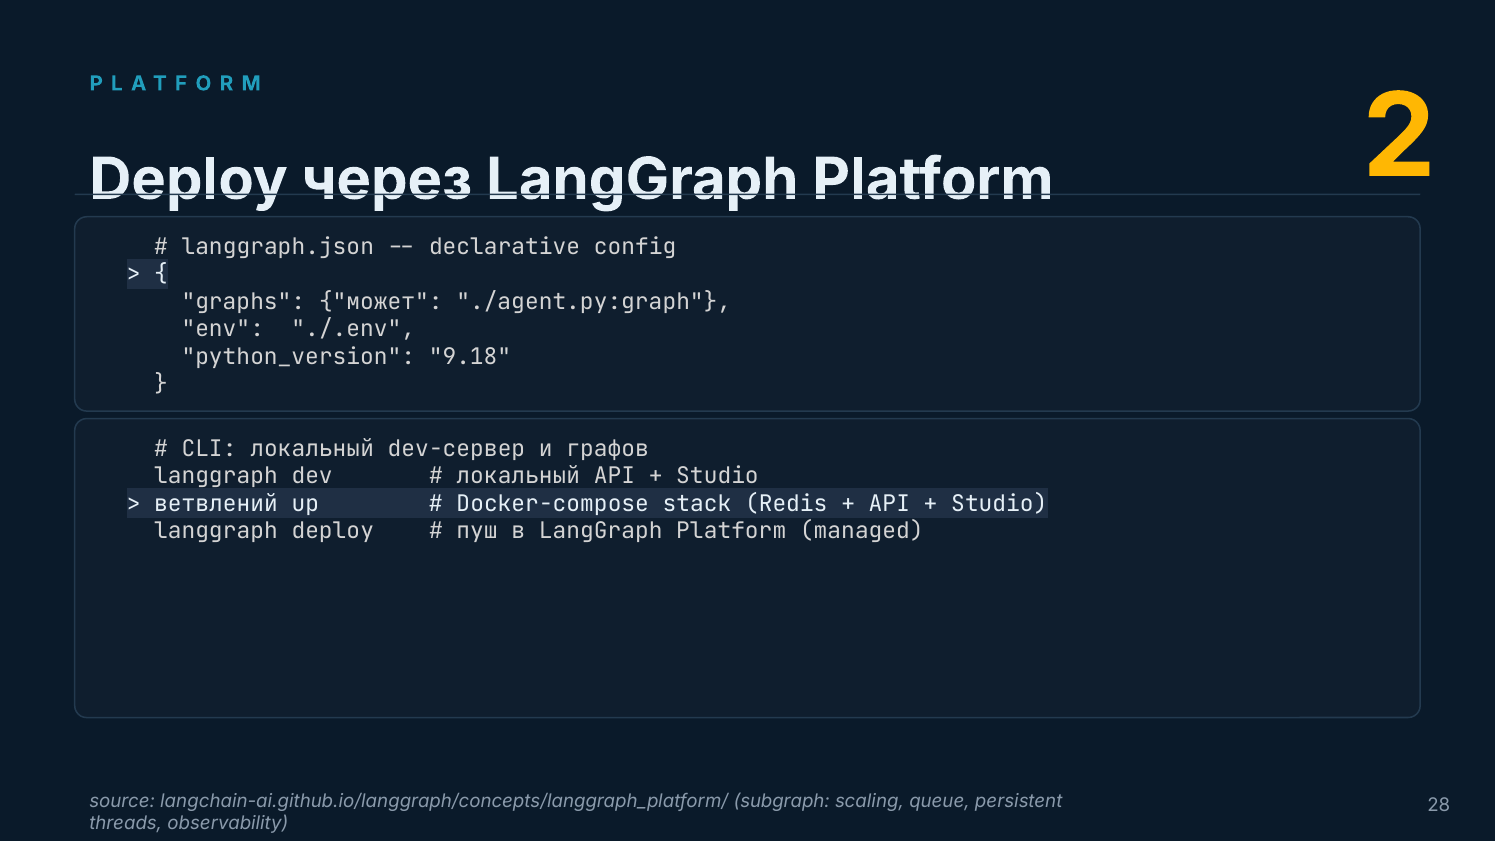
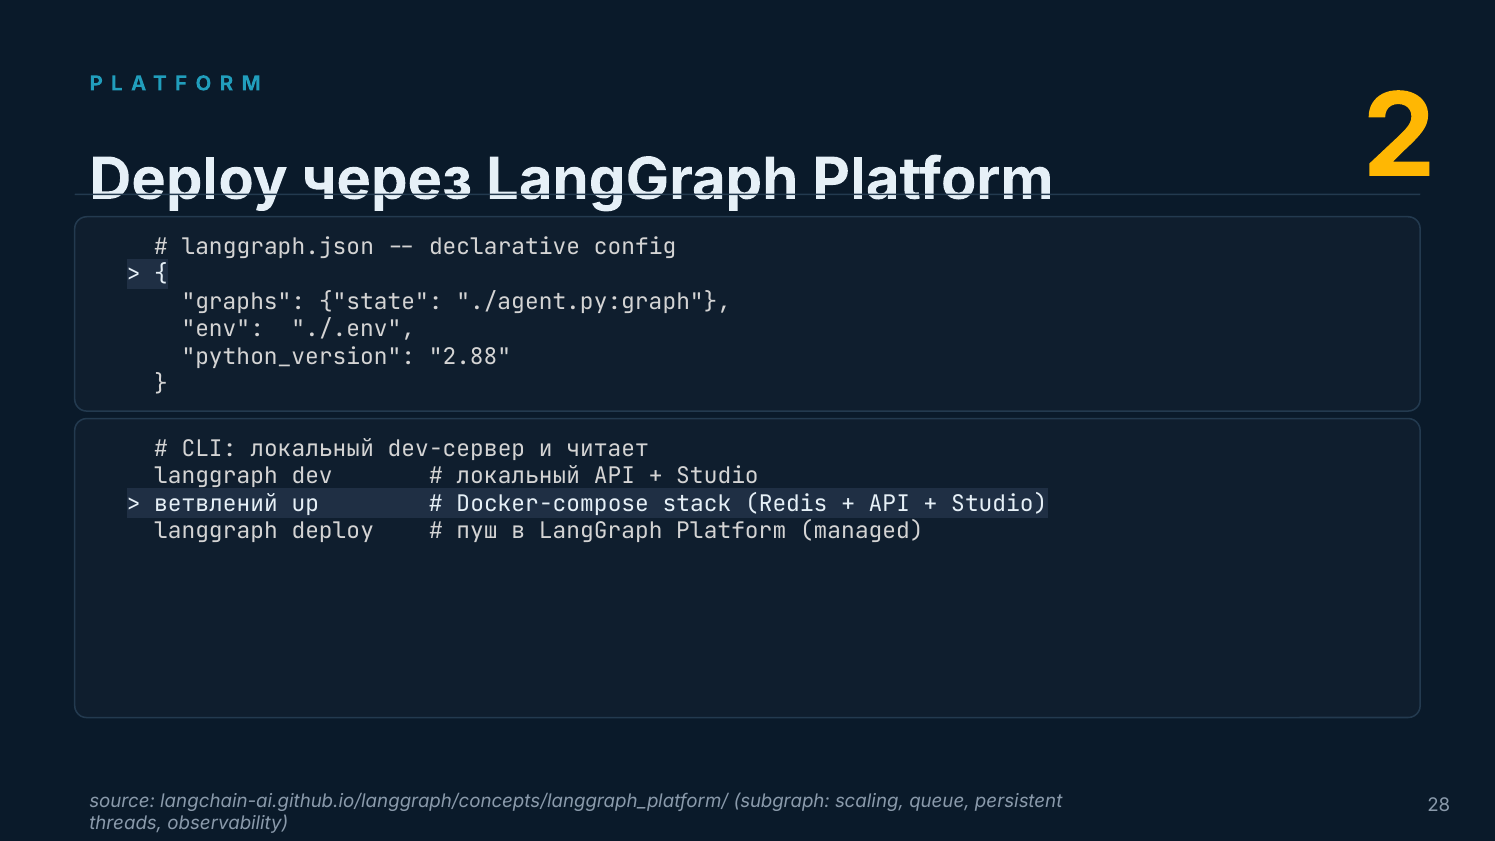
может: может -> state (381, 302)
9.18: 9.18 -> 2.88 (470, 357)
графов: графов -> читает (608, 449)
